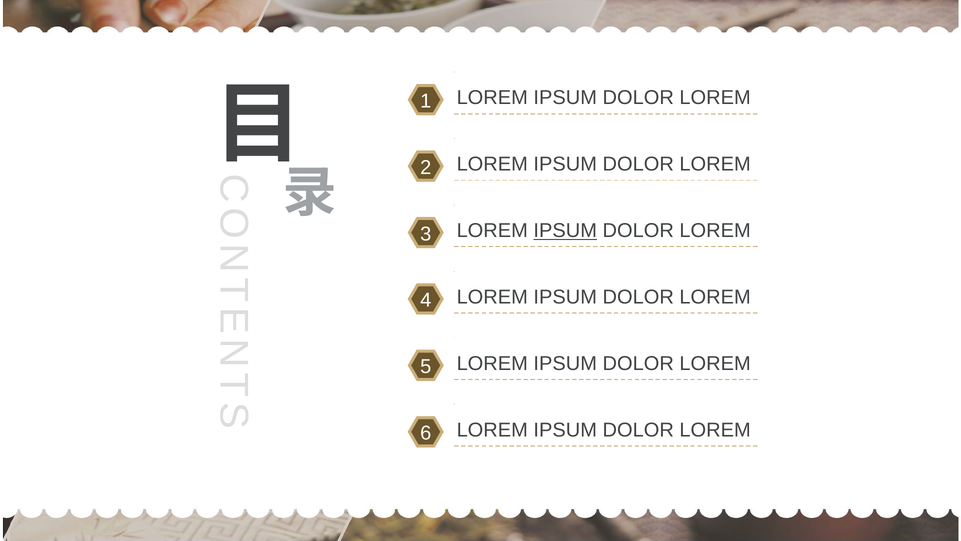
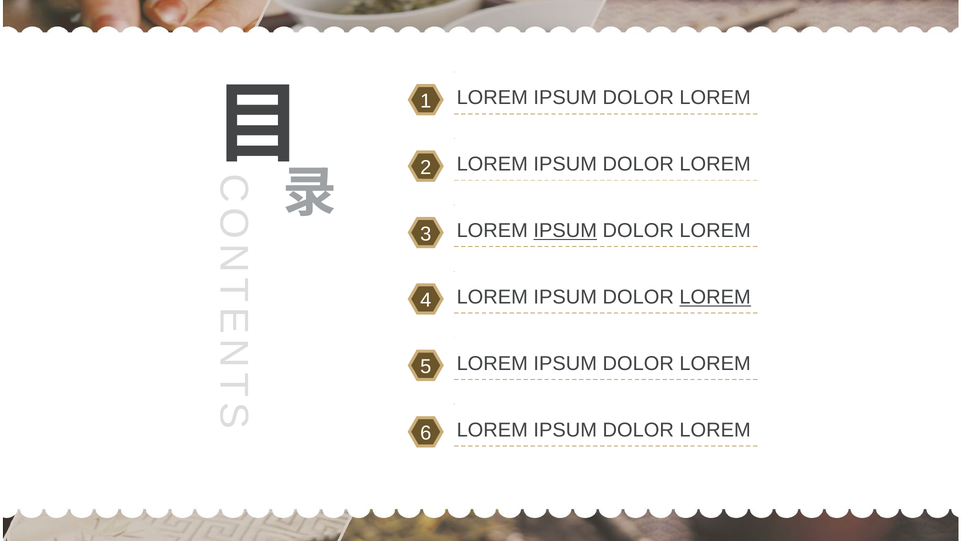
LOREM underline: none -> present (715, 297)
